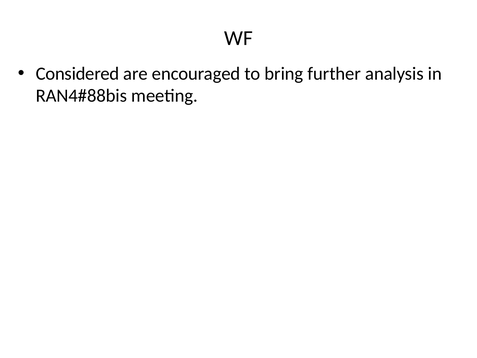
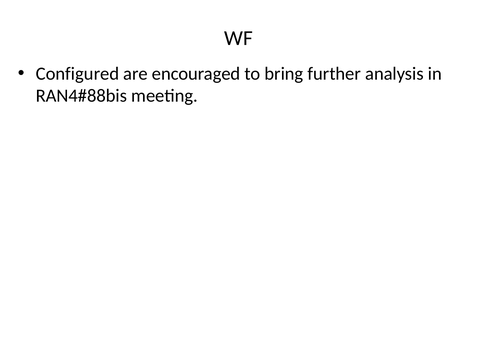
Considered: Considered -> Configured (77, 74)
